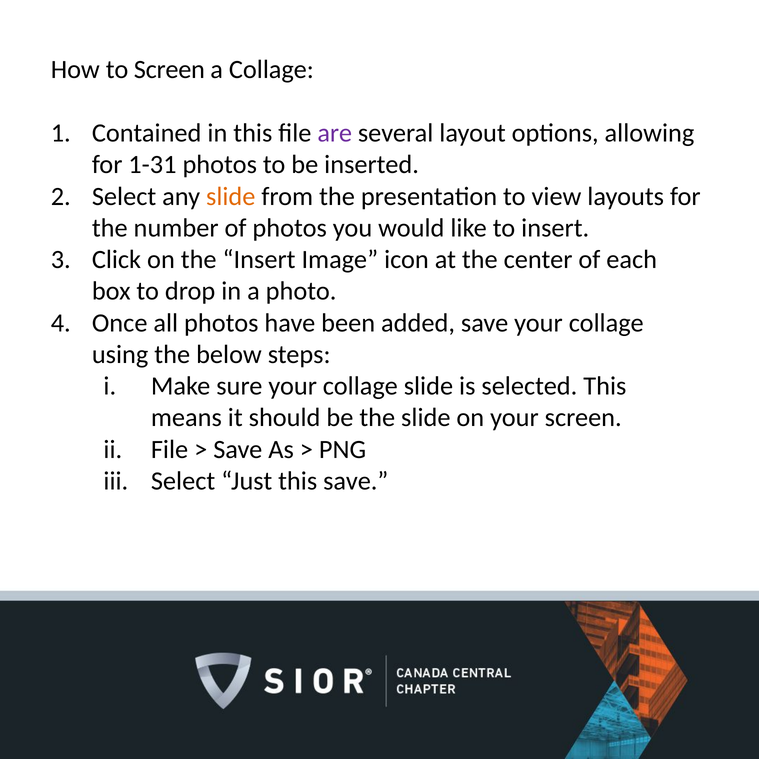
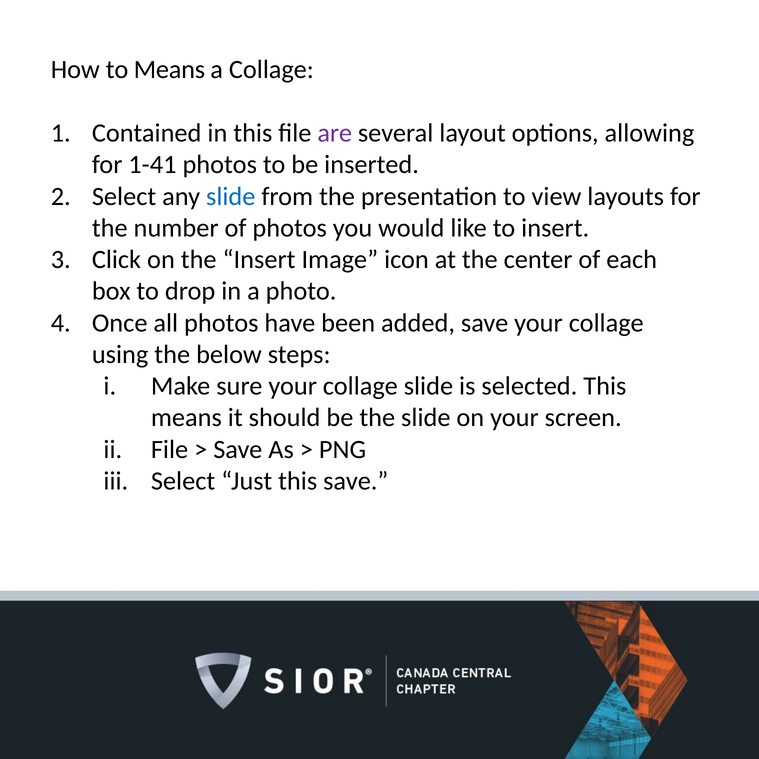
to Screen: Screen -> Means (169, 70)
1-31: 1-31 -> 1-41 (152, 165)
slide colour: orange -> blue (231, 196)
